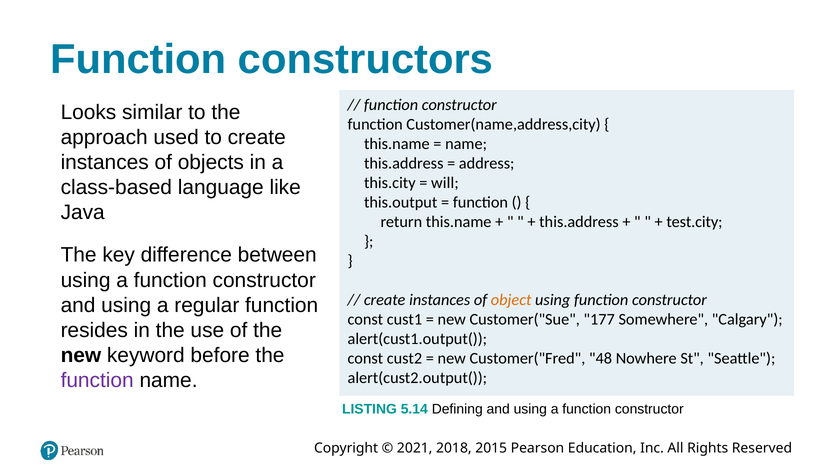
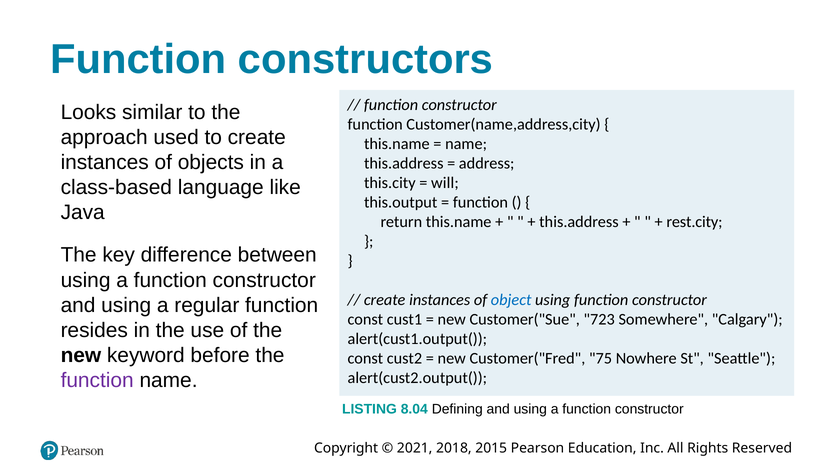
test.city: test.city -> rest.city (694, 222)
object colour: orange -> blue (511, 300)
177: 177 -> 723 (599, 320)
48: 48 -> 75 (601, 359)
5.14: 5.14 -> 8.04 (414, 409)
